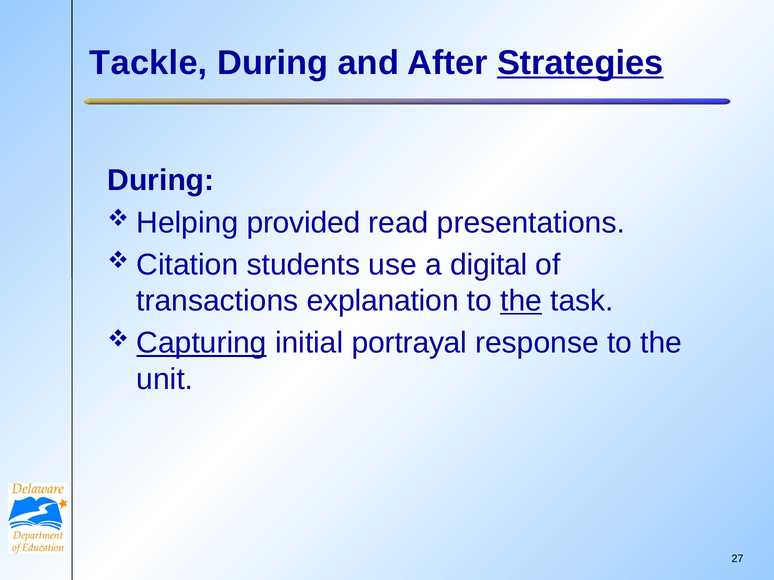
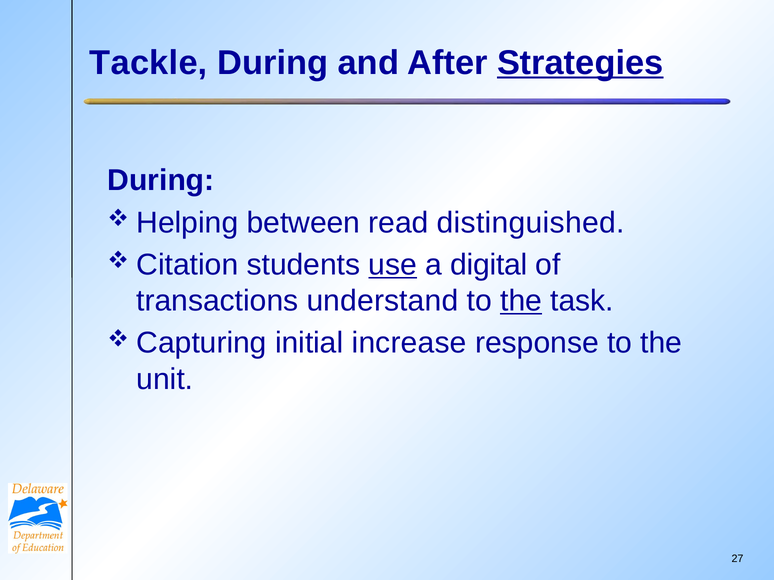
provided: provided -> between (303, 223)
presentations: presentations -> distinguished (531, 223)
use underline: none -> present (393, 265)
explanation: explanation -> understand (383, 301)
Capturing underline: present -> none (202, 343)
portrayal: portrayal -> increase (409, 343)
